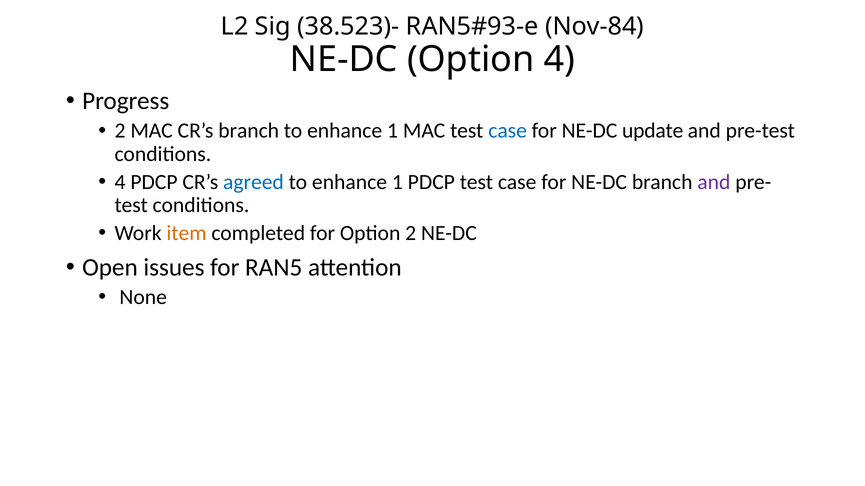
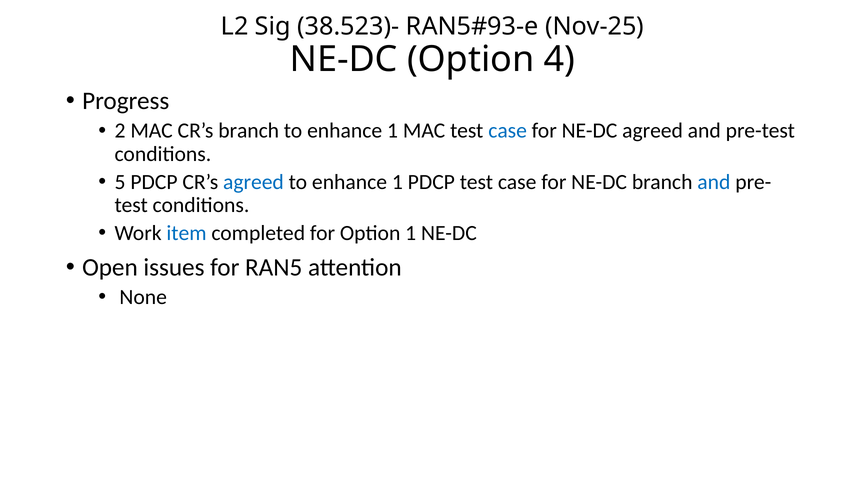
Nov-84: Nov-84 -> Nov-25 (595, 27)
NE-DC update: update -> agreed (653, 131)
4: 4 -> 5 (120, 182)
and colour: purple -> blue (714, 182)
item colour: orange -> blue (186, 233)
Option 2: 2 -> 1 (411, 233)
